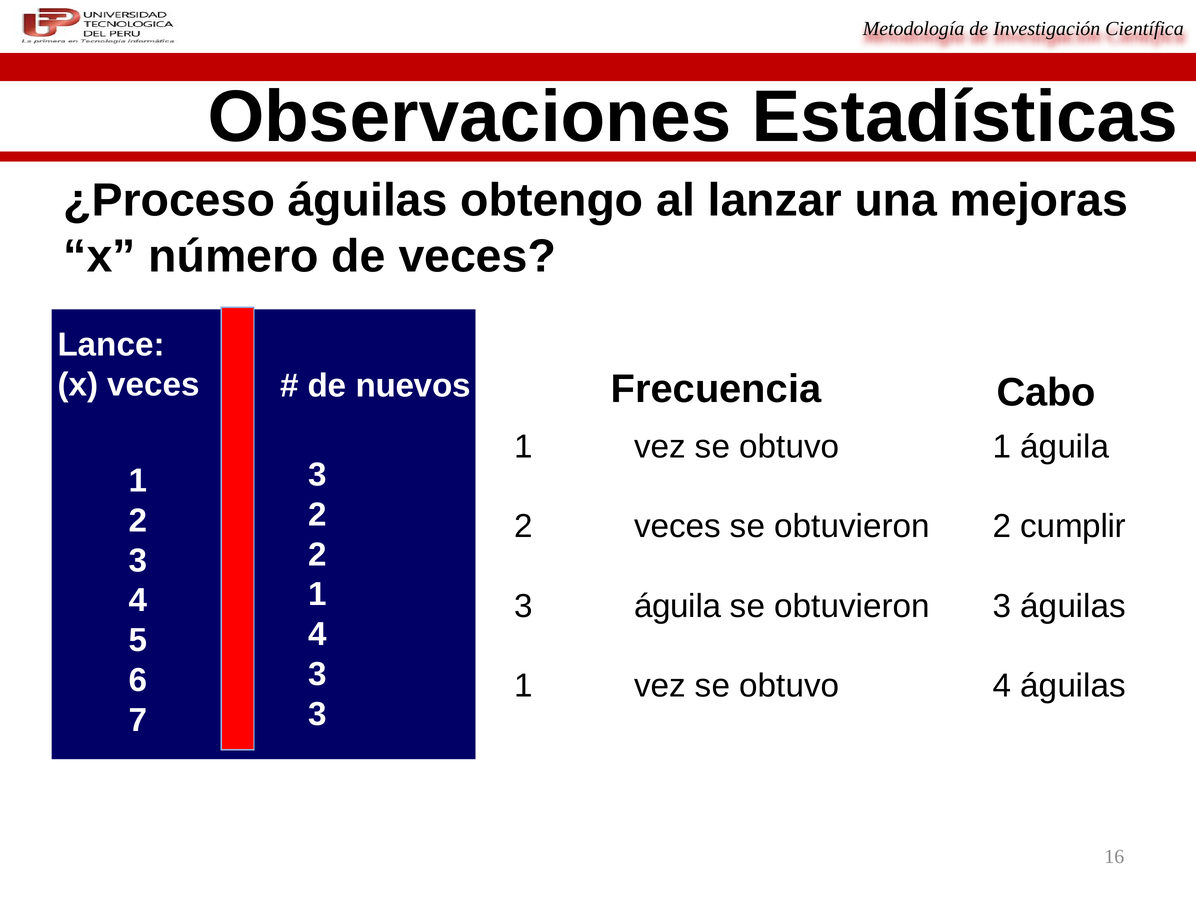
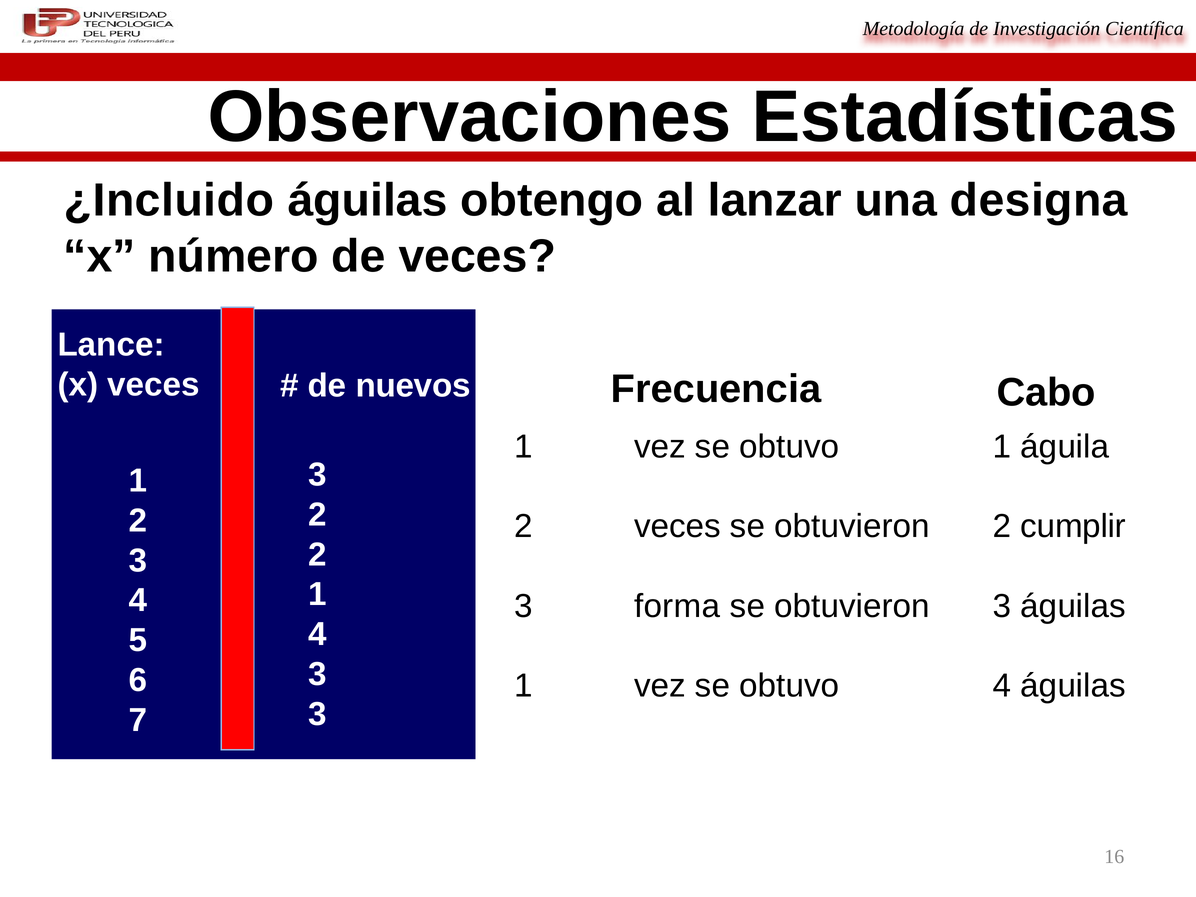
¿Proceso: ¿Proceso -> ¿Incluido (169, 201)
mejoras: mejoras -> designa (1039, 201)
3 águila: águila -> forma (677, 606)
